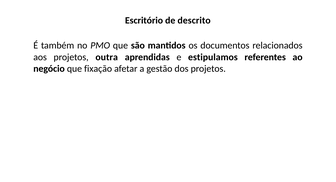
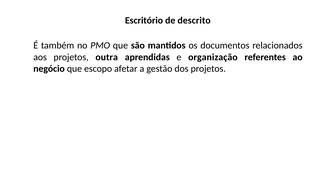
estipulamos: estipulamos -> organização (213, 57)
fixação: fixação -> escopo (98, 69)
